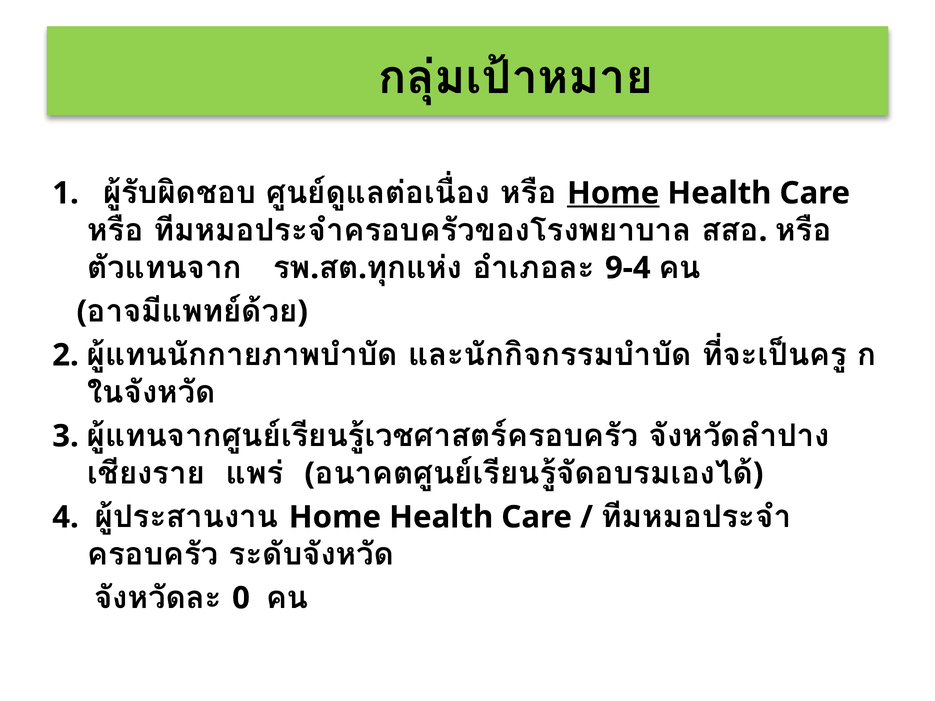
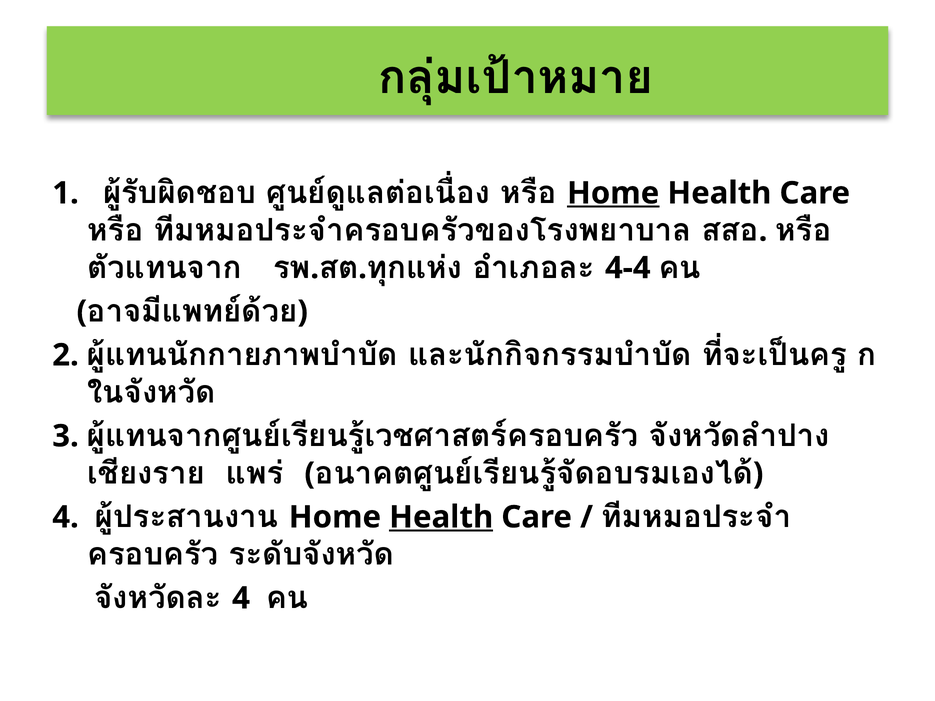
9-4: 9-4 -> 4-4 (628, 268)
Health underline: none -> present (441, 517)
0: 0 -> 4 (241, 598)
